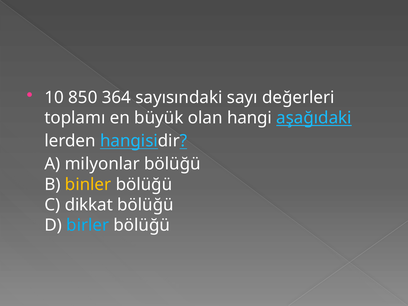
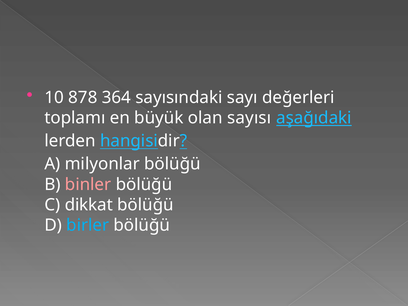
850: 850 -> 878 (83, 97)
hangi: hangi -> sayısı (249, 118)
binler colour: yellow -> pink (88, 184)
